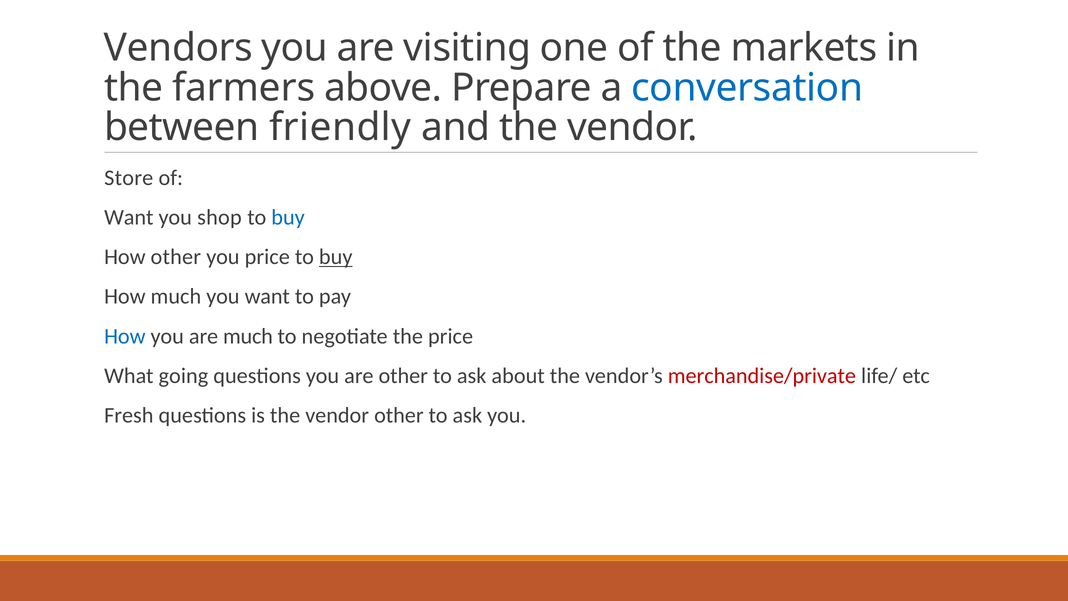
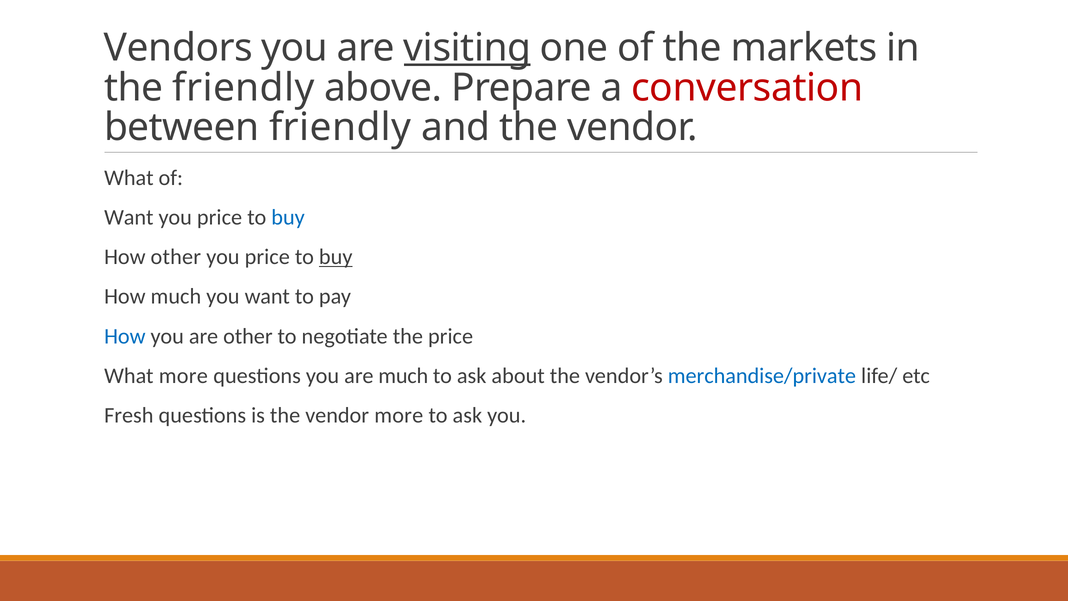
visiting underline: none -> present (467, 48)
the farmers: farmers -> friendly (243, 88)
conversation colour: blue -> red (747, 88)
Store: Store -> What (129, 178)
shop: shop -> price (220, 217)
are much: much -> other (248, 336)
What going: going -> more (183, 376)
are other: other -> much (403, 376)
merchandise/private colour: red -> blue (762, 376)
vendor other: other -> more (399, 415)
